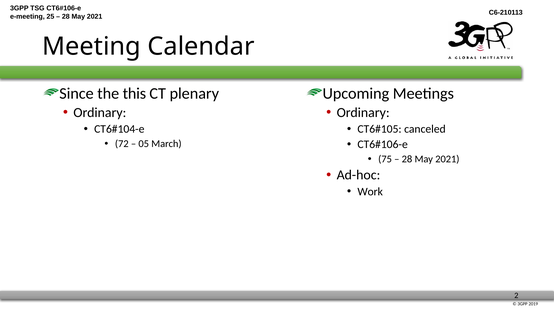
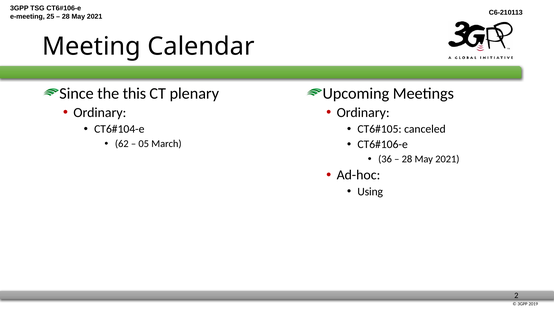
72: 72 -> 62 (122, 144)
75: 75 -> 36 (385, 159)
Work: Work -> Using (370, 192)
